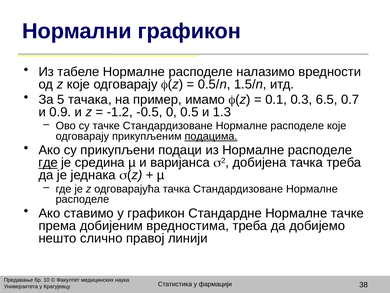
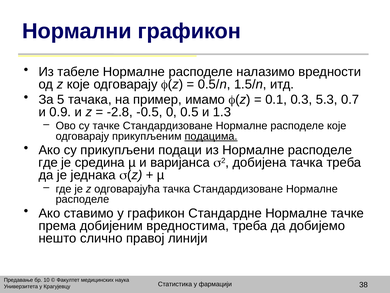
6.5: 6.5 -> 5.3 (327, 99)
-1.2: -1.2 -> -2.8 (120, 112)
где underline: present -> none (48, 162)
